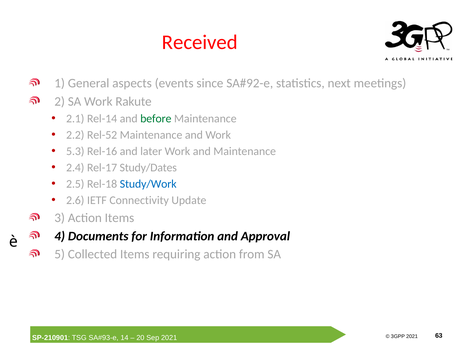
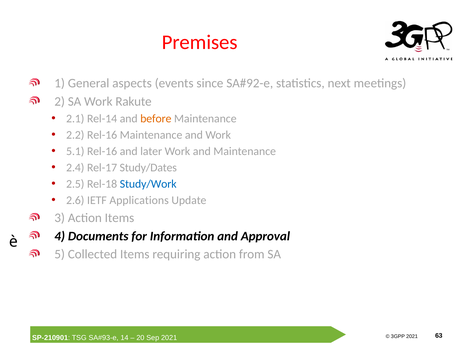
Received: Received -> Premises (200, 42)
before colour: green -> orange (156, 118)
2.2 Rel-52: Rel-52 -> Rel-16 (102, 135)
5.3: 5.3 -> 5.1 (75, 151)
Connectivity: Connectivity -> Applications (139, 200)
